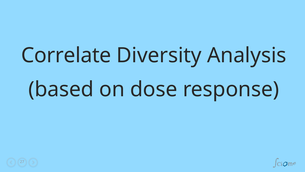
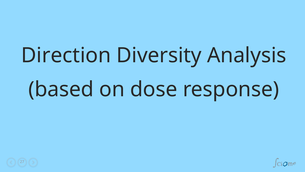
Correlate: Correlate -> Direction (66, 55)
